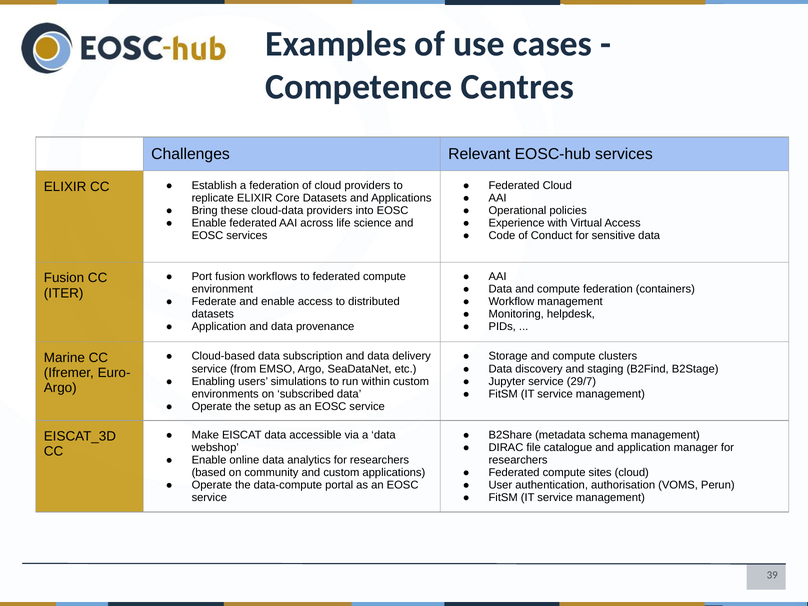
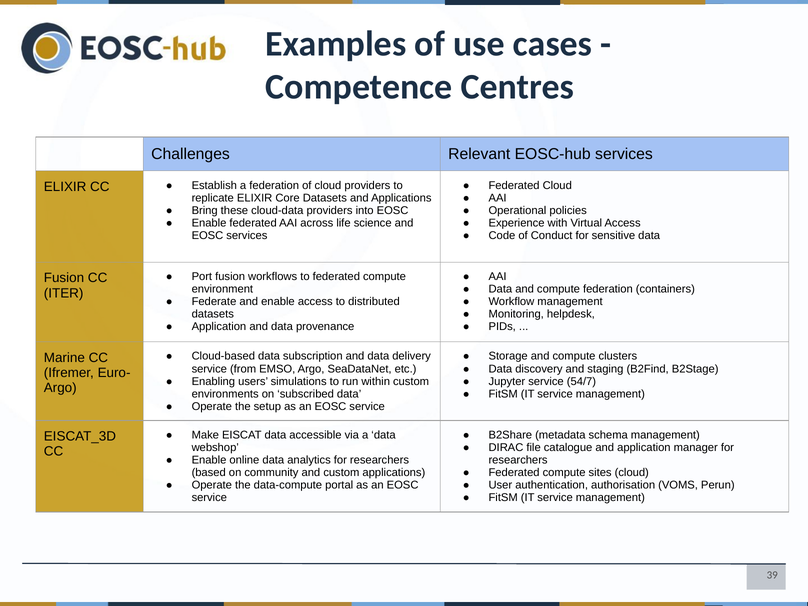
29/7: 29/7 -> 54/7 (581, 381)
